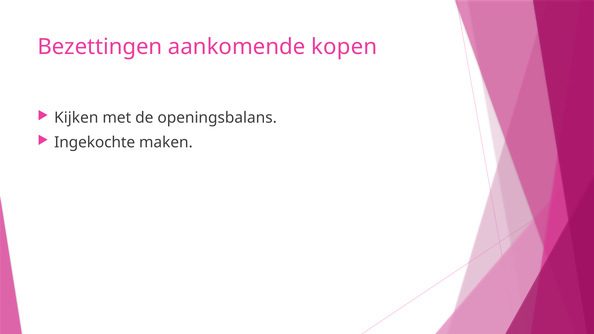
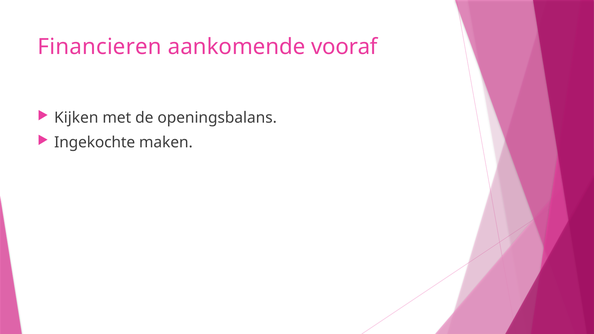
Bezettingen: Bezettingen -> Financieren (100, 47)
kopen: kopen -> vooraf (344, 47)
